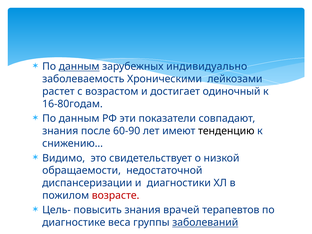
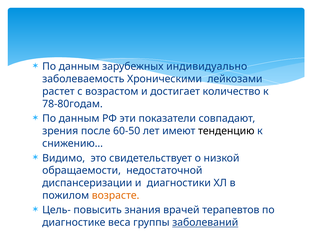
данным underline: present -> none (79, 67)
одиночный: одиночный -> количество (232, 92)
16-80годам: 16-80годам -> 78-80годам (72, 104)
знания: знания -> зрения (60, 131)
60-90: 60-90 -> 60-50 (127, 131)
возрасте colour: red -> orange (116, 196)
